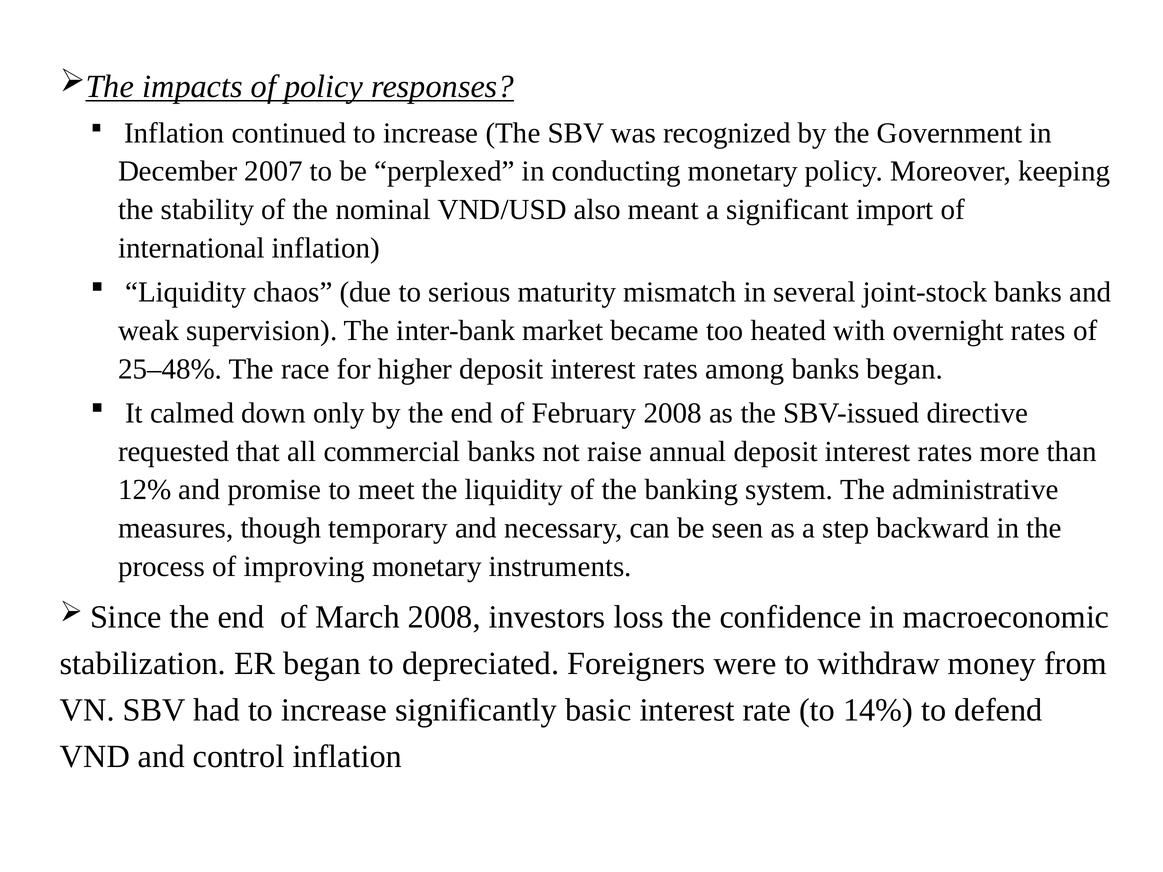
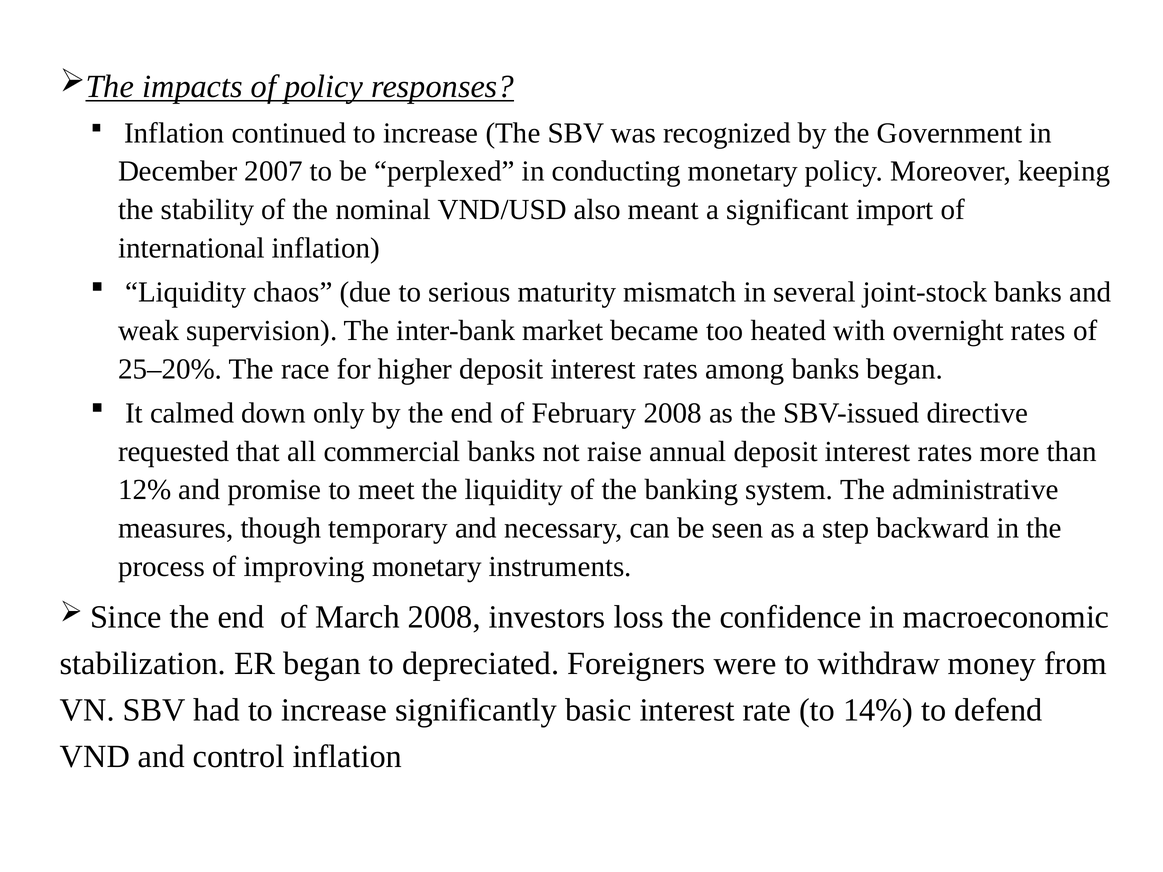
25–48%: 25–48% -> 25–20% (170, 369)
